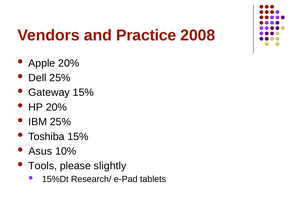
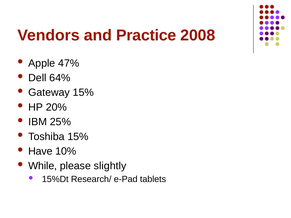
Apple 20%: 20% -> 47% (69, 63)
Dell 25%: 25% -> 64% (60, 78)
Asus: Asus -> Have (40, 151)
Tools: Tools -> While (43, 166)
